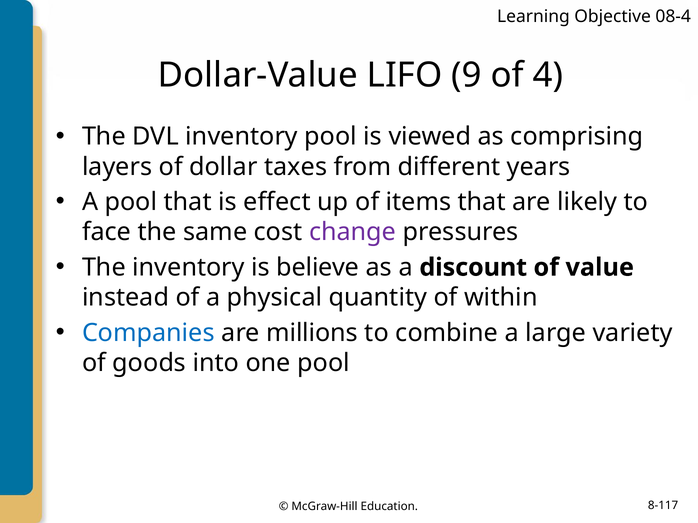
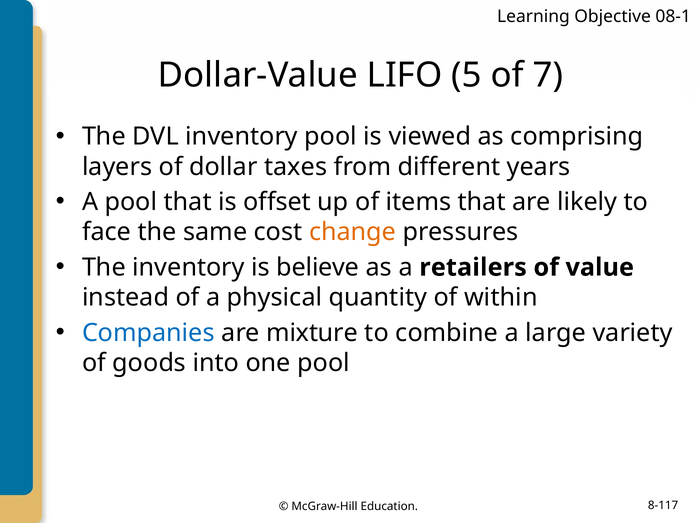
08-4: 08-4 -> 08-1 (673, 16)
9: 9 -> 5 (467, 75)
4: 4 -> 7 (548, 75)
effect: effect -> offset (277, 202)
change colour: purple -> orange (353, 232)
discount: discount -> retailers (473, 268)
millions: millions -> mixture (312, 333)
